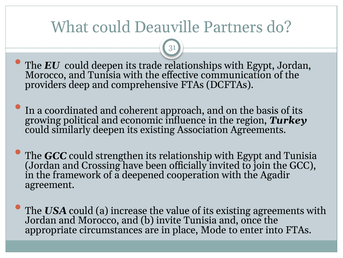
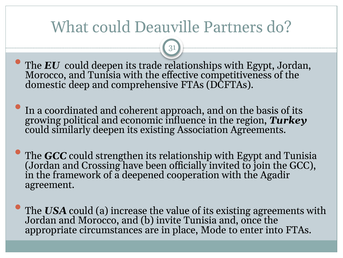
communication: communication -> competitiveness (236, 75)
providers: providers -> domestic (46, 84)
